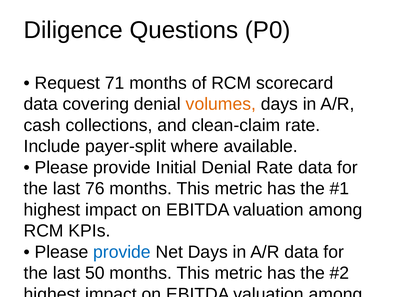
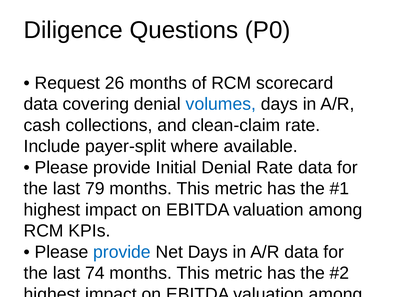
71: 71 -> 26 (115, 83)
volumes colour: orange -> blue (221, 104)
76: 76 -> 79 (95, 188)
50: 50 -> 74 (95, 272)
